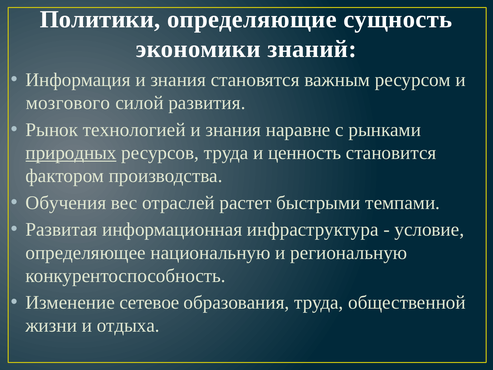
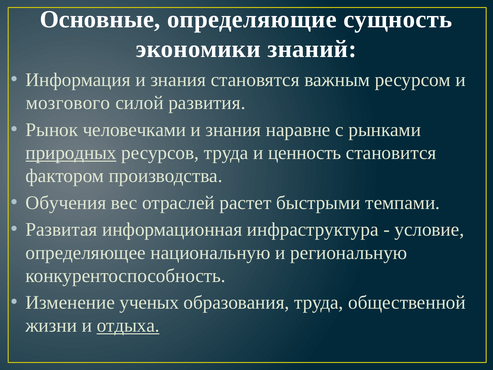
Политики: Политики -> Основные (100, 19)
технологией: технологией -> человечками (134, 130)
сетевое: сетевое -> ученых (149, 302)
отдыха underline: none -> present (128, 325)
